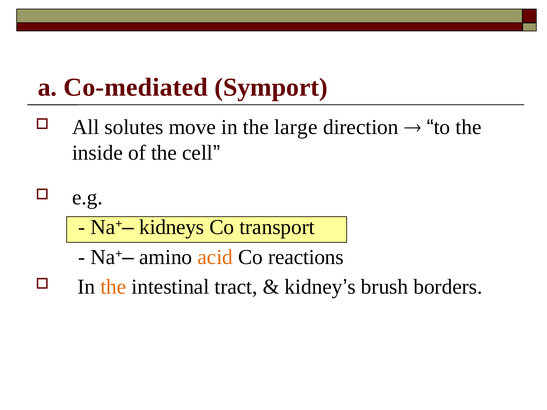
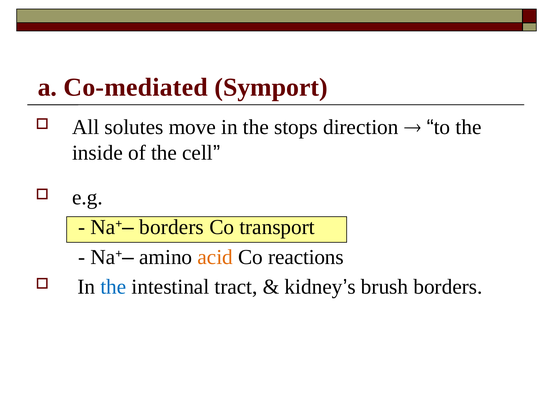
large: large -> stops (296, 127)
Na+– kidneys: kidneys -> borders (172, 227)
the colour: orange -> blue (113, 287)
